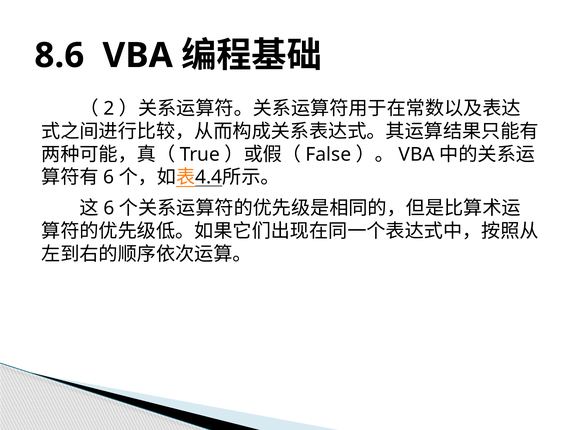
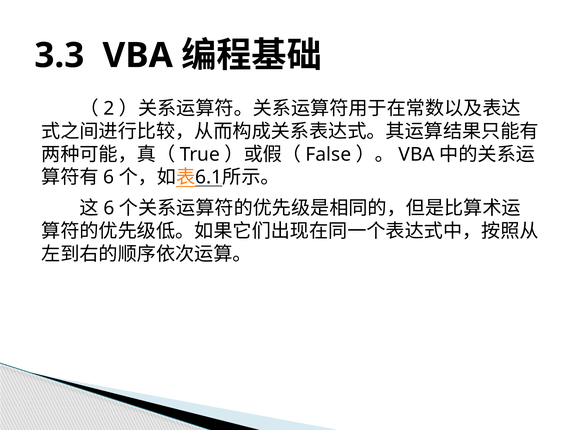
8.6: 8.6 -> 3.3 (59, 56)
4.4: 4.4 -> 6.1 (209, 178)
